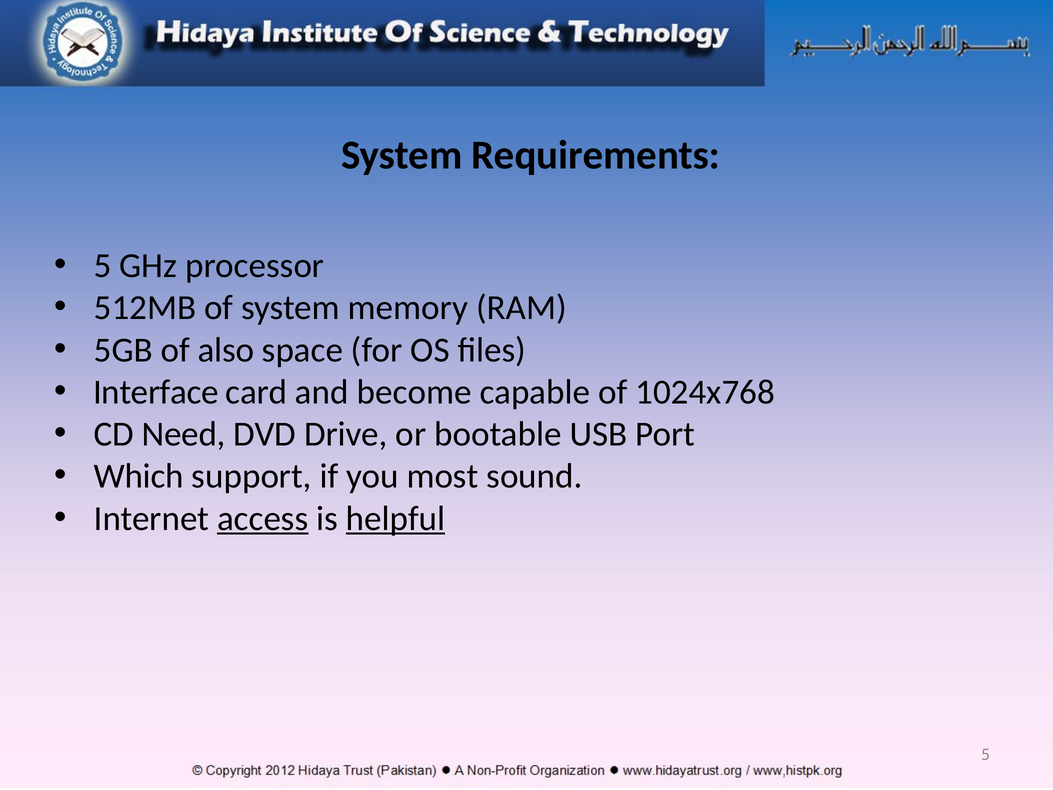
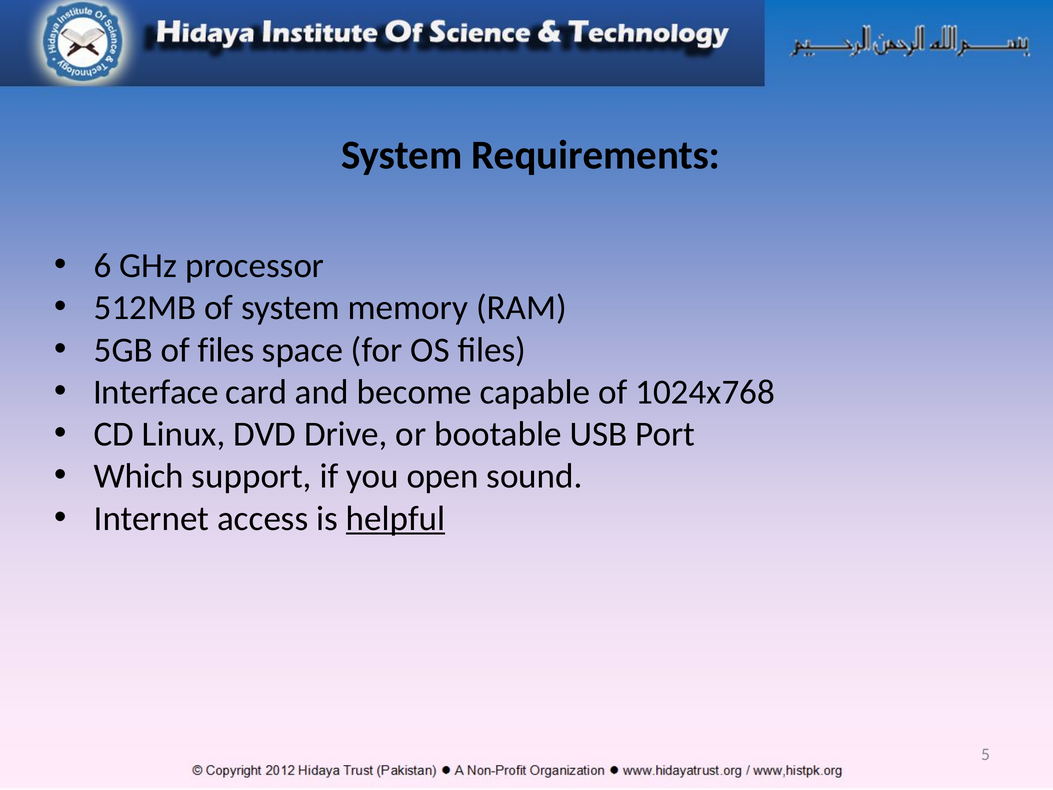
5: 5 -> 6 (103, 266)
of also: also -> files (226, 350)
Need: Need -> Linux (184, 434)
most: most -> open (443, 476)
access underline: present -> none (263, 518)
